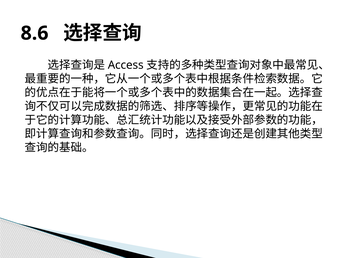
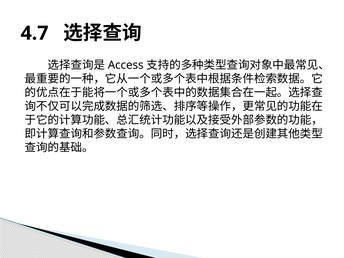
8.6: 8.6 -> 4.7 (35, 33)
